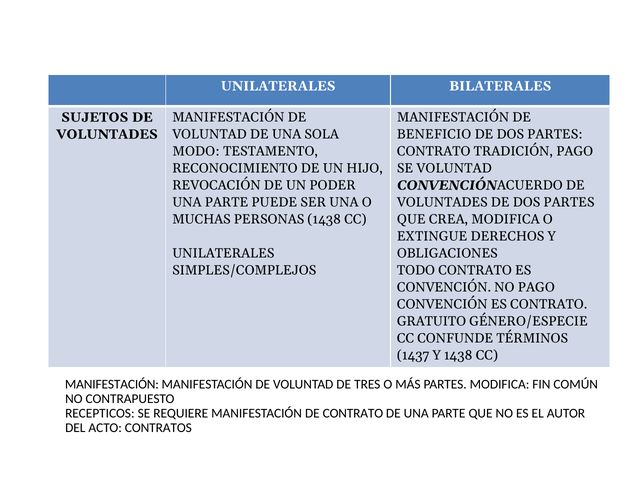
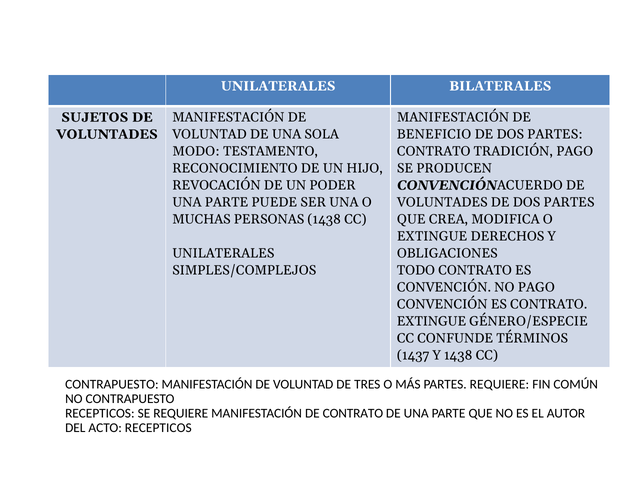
SE VOLUNTAD: VOLUNTAD -> PRODUCEN (454, 168)
GRATUITO: GRATUITO -> EXTINGUE (432, 322)
MANIFESTACIÓN: MANIFESTACIÓN -> CONTRAPUESTO (112, 385)
PARTES MODIFICA: MODIFICA -> REQUIERE (499, 385)
ACTO CONTRATOS: CONTRATOS -> RECEPTICOS (158, 428)
